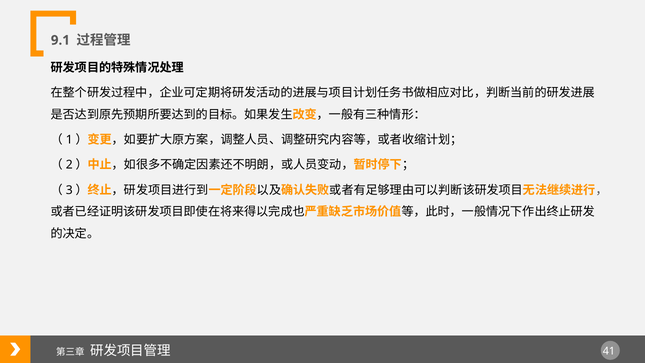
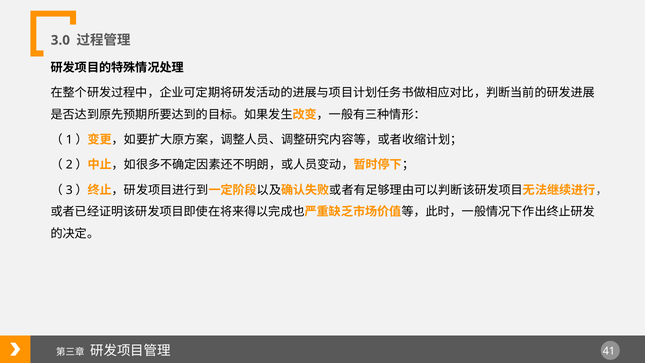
9.1: 9.1 -> 3.0 (60, 40)
